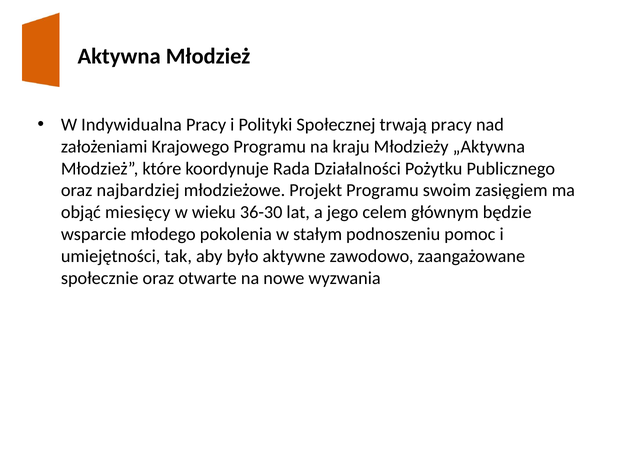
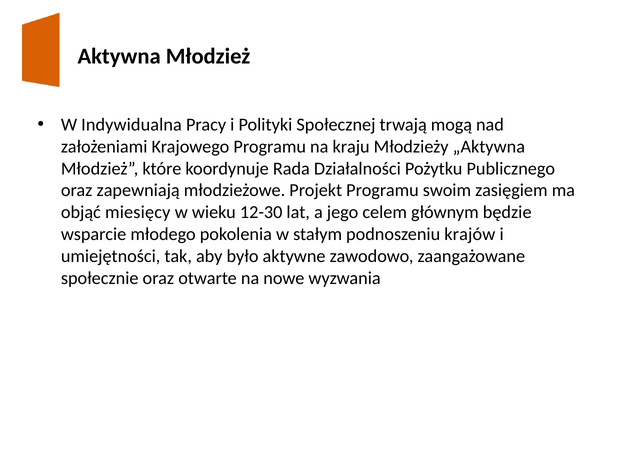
trwają pracy: pracy -> mogą (451, 125)
najbardziej: najbardziej -> zapewniają (138, 190)
36-30: 36-30 -> 12-30 (261, 212)
pomoc: pomoc -> krajów (470, 234)
